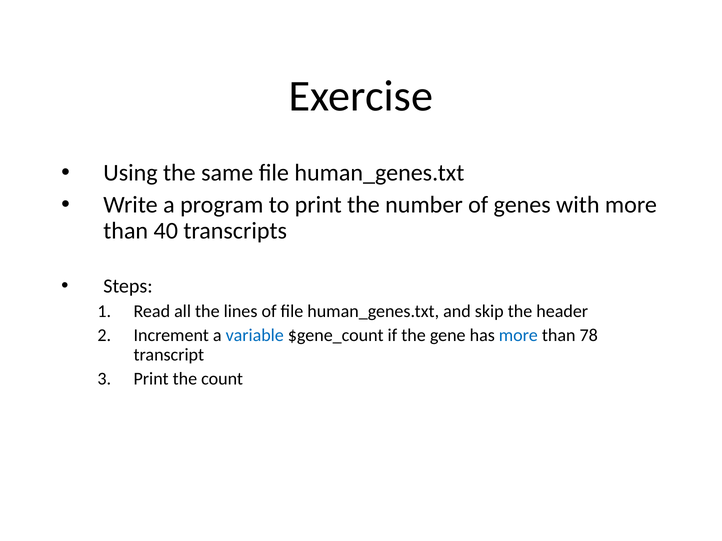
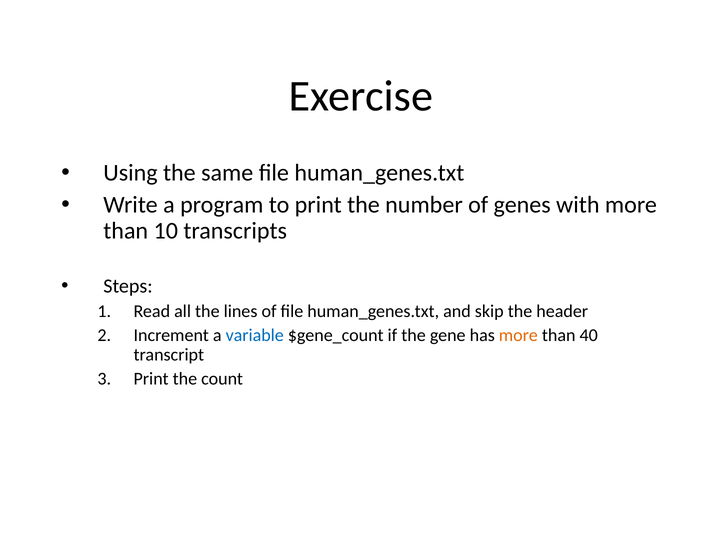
40: 40 -> 10 (166, 231)
more colour: blue -> orange (518, 336)
78: 78 -> 40 (589, 336)
